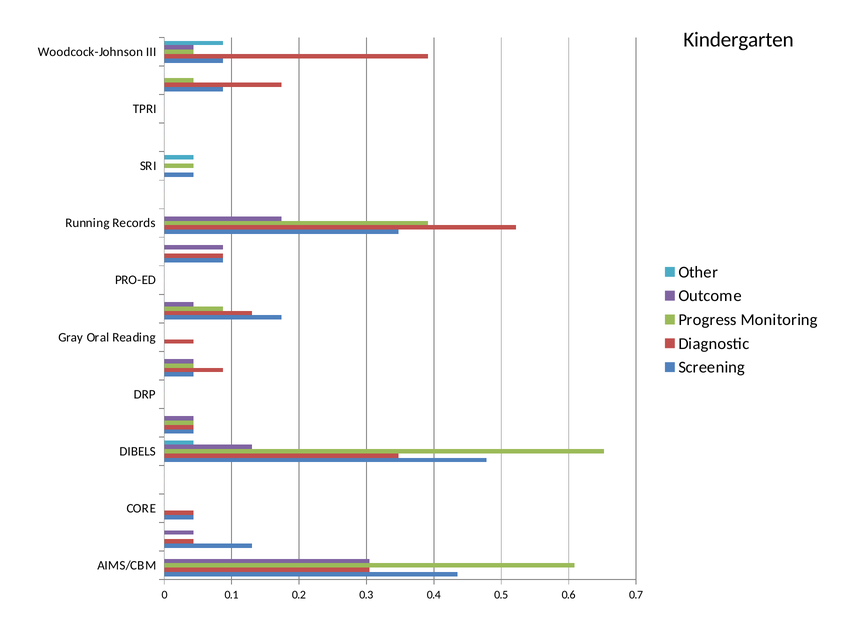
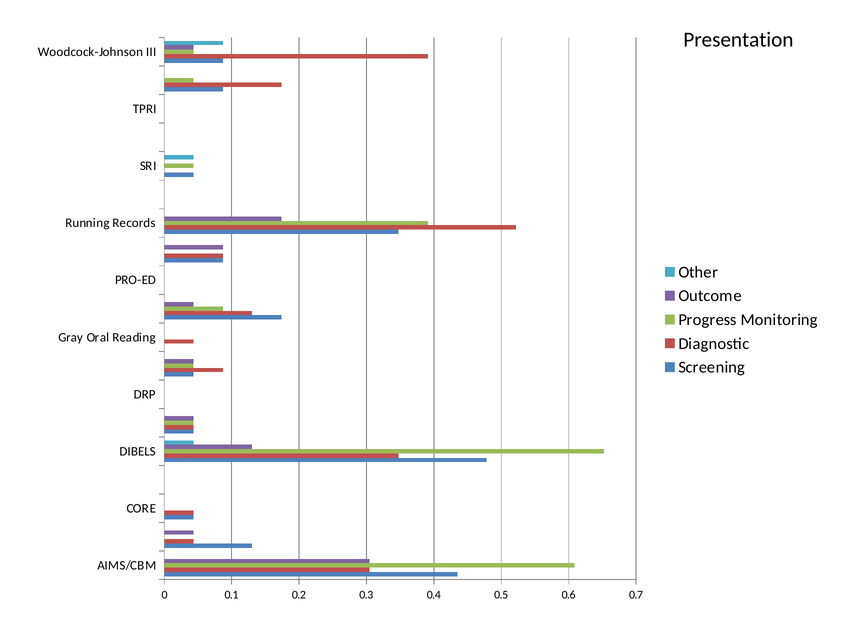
Kindergarten: Kindergarten -> Presentation (738, 40)
